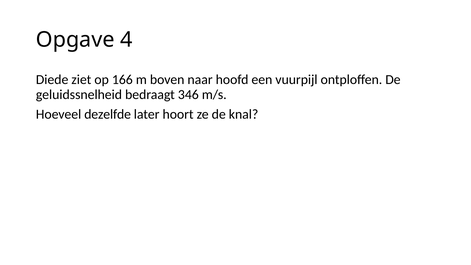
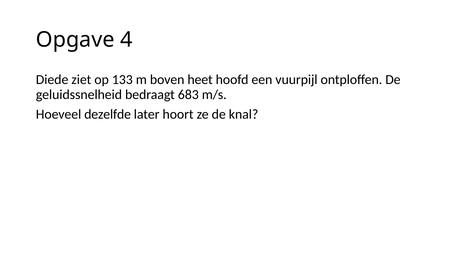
166: 166 -> 133 (122, 80)
naar: naar -> heet (200, 80)
346: 346 -> 683 (188, 94)
